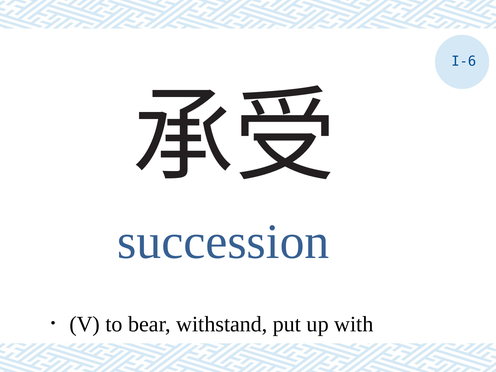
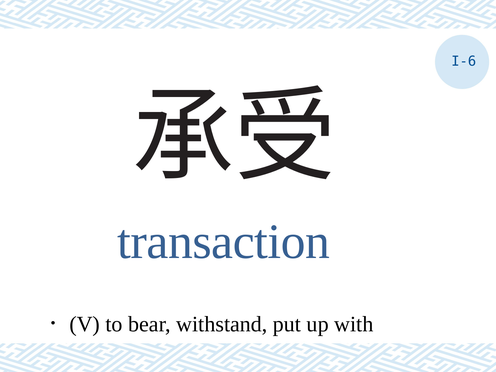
succession: succession -> transaction (224, 242)
